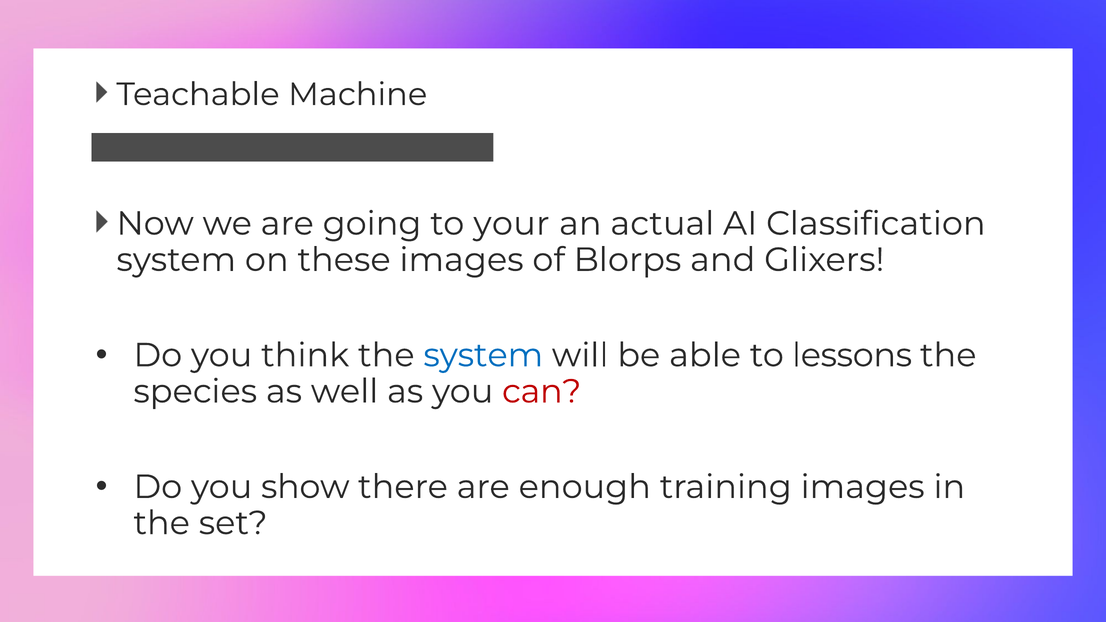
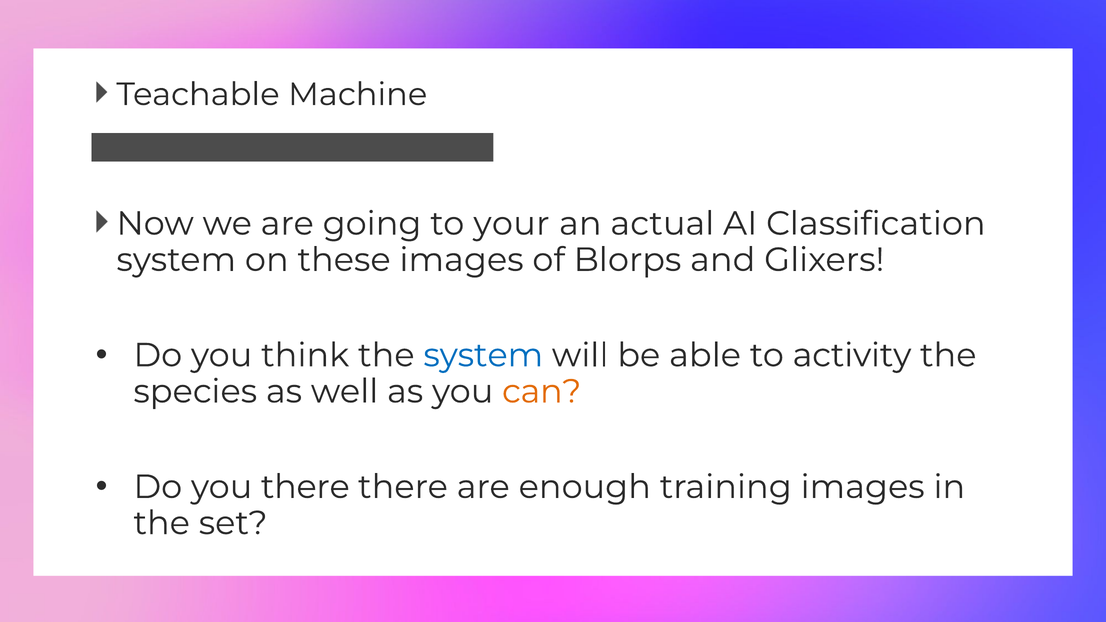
lessons: lessons -> activity (852, 355)
can colour: red -> orange (542, 392)
you show: show -> there (305, 487)
